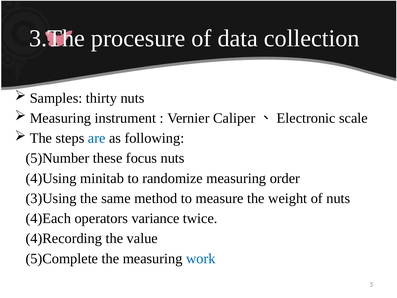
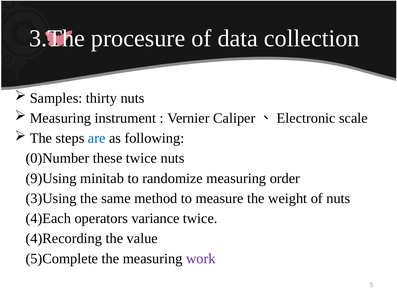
5)Number: 5)Number -> 0)Number (57, 158)
these focus: focus -> twice (142, 158)
4)Using: 4)Using -> 9)Using (51, 178)
work colour: blue -> purple (201, 258)
